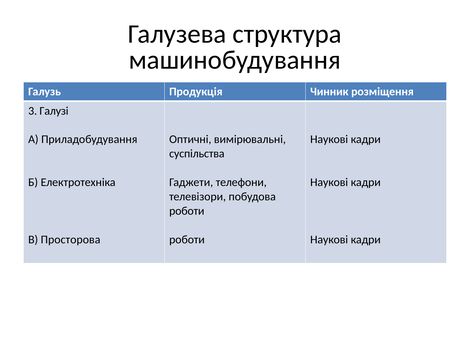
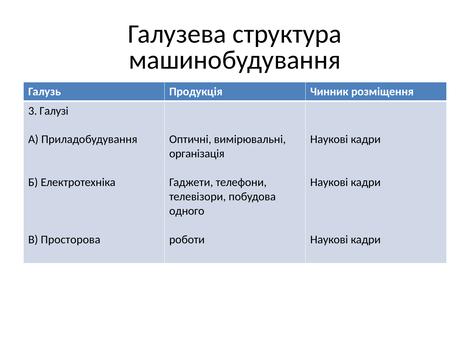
суспільства: суспільства -> організація (197, 154)
роботи: роботи -> одного (187, 211)
